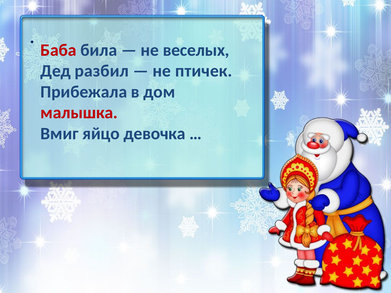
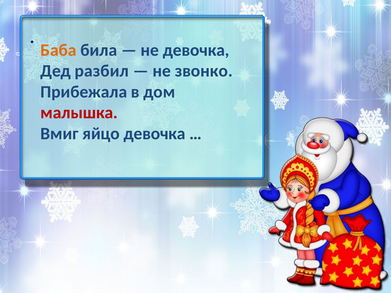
Баба colour: red -> orange (58, 50)
не веселых: веселых -> девочка (196, 50)
птичек: птичек -> звонко (204, 71)
